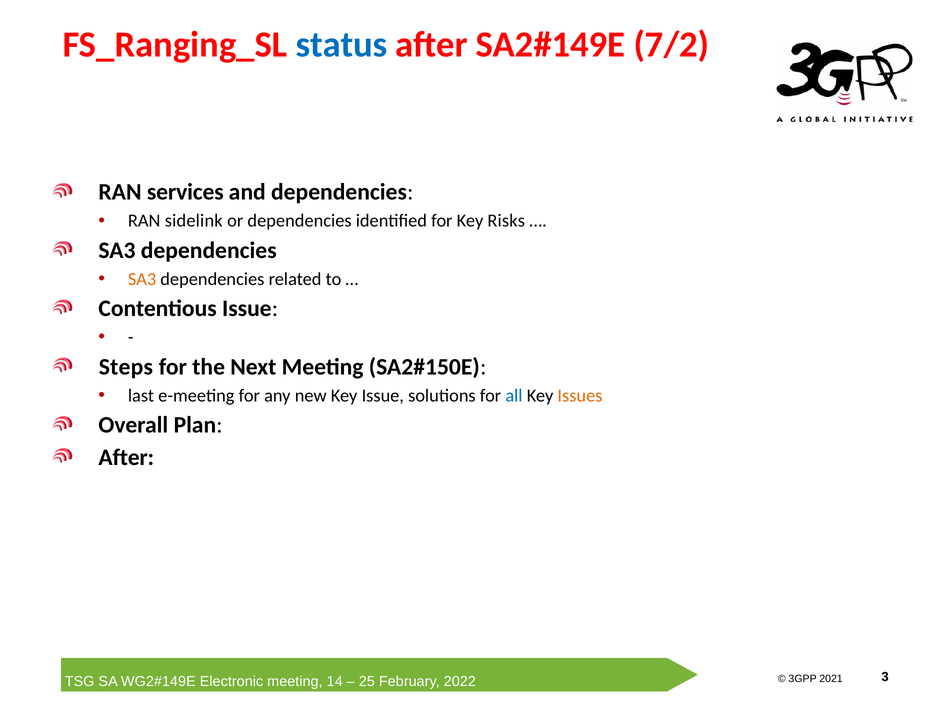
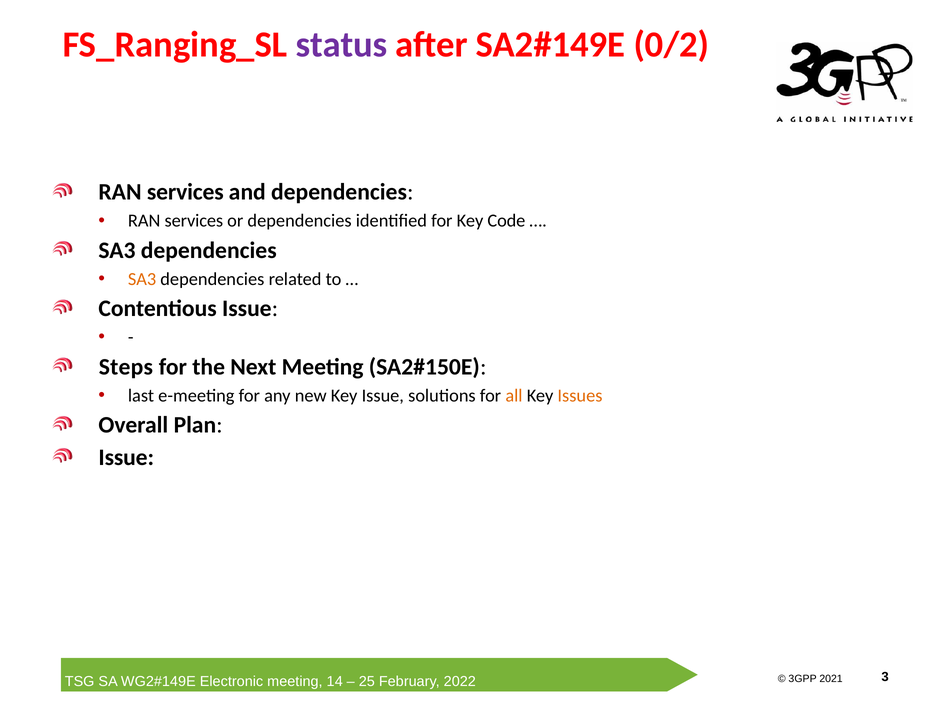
status colour: blue -> purple (342, 45)
7/2: 7/2 -> 0/2 (671, 45)
sidelink: sidelink -> services (194, 221)
Risks: Risks -> Code (506, 221)
all colour: blue -> orange (514, 396)
After: After -> Issue (126, 457)
